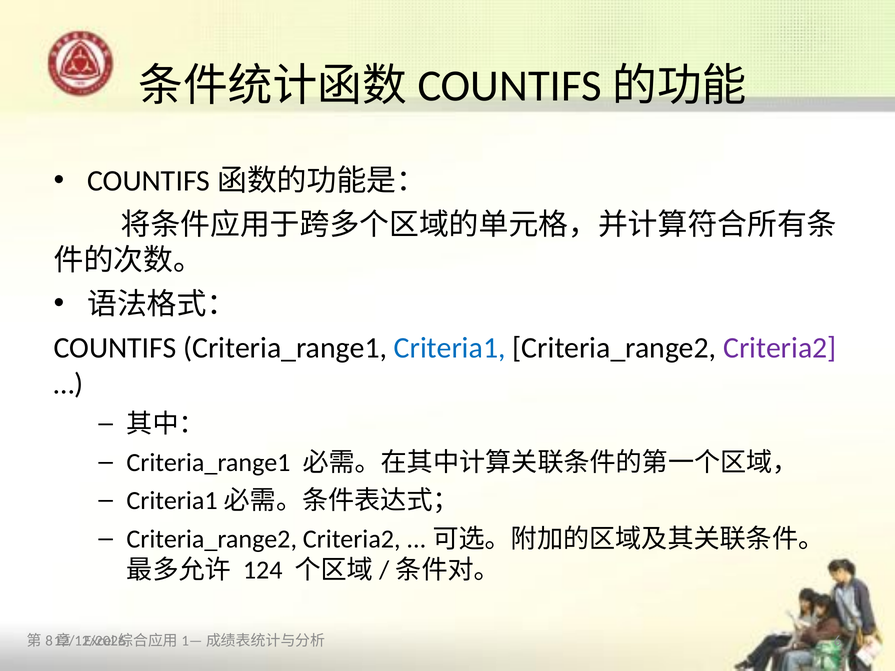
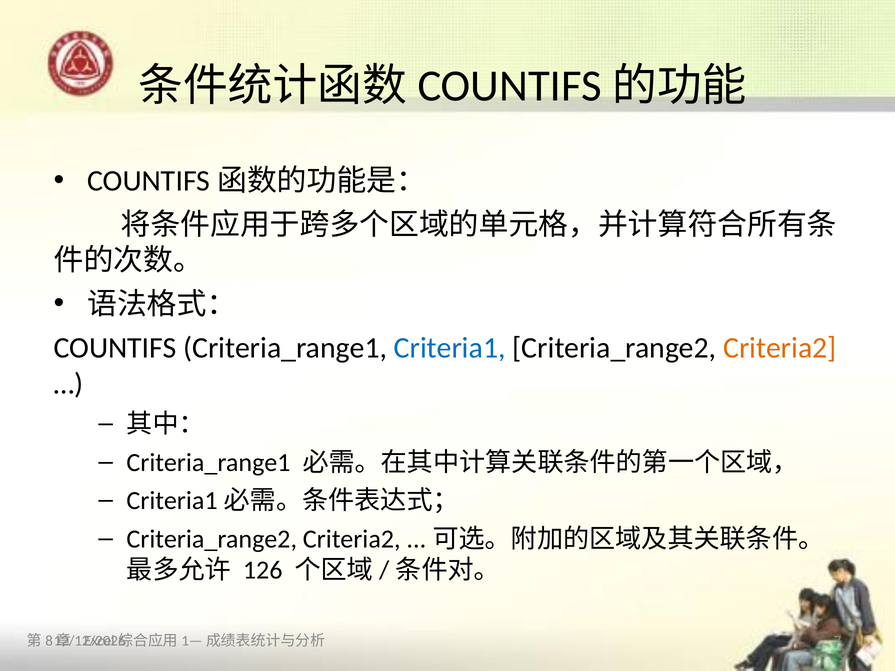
Criteria2 colour: purple -> orange (780, 348)
124: 124 -> 126 (263, 570)
6: 6 -> 7 (838, 641)
